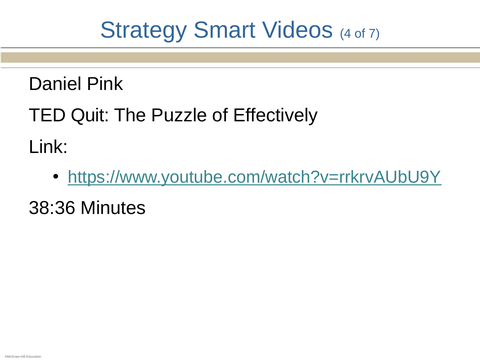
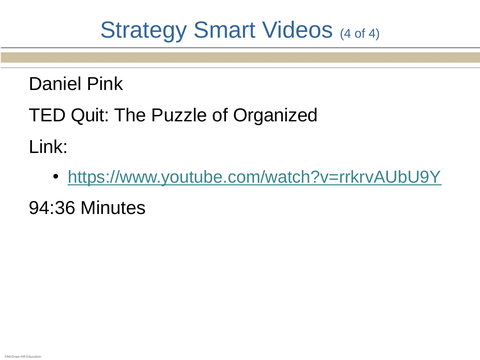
of 7: 7 -> 4 (374, 34)
Effectively: Effectively -> Organized (276, 115)
38:36: 38:36 -> 94:36 (52, 208)
